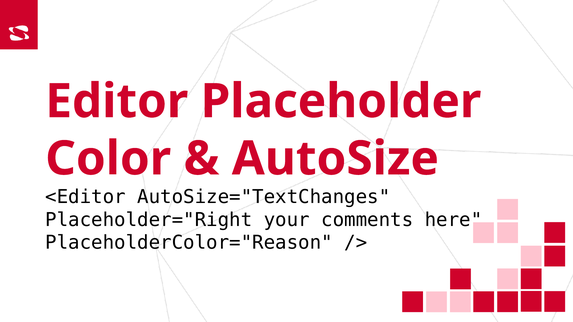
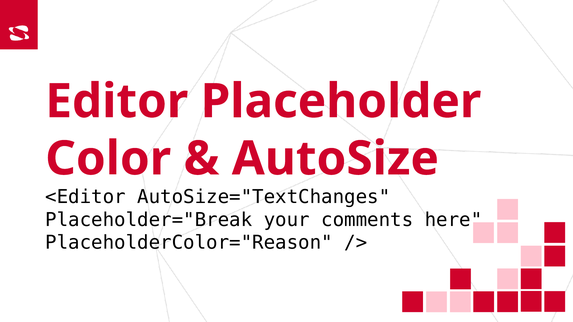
Placeholder="Right: Placeholder="Right -> Placeholder="Break (149, 220)
